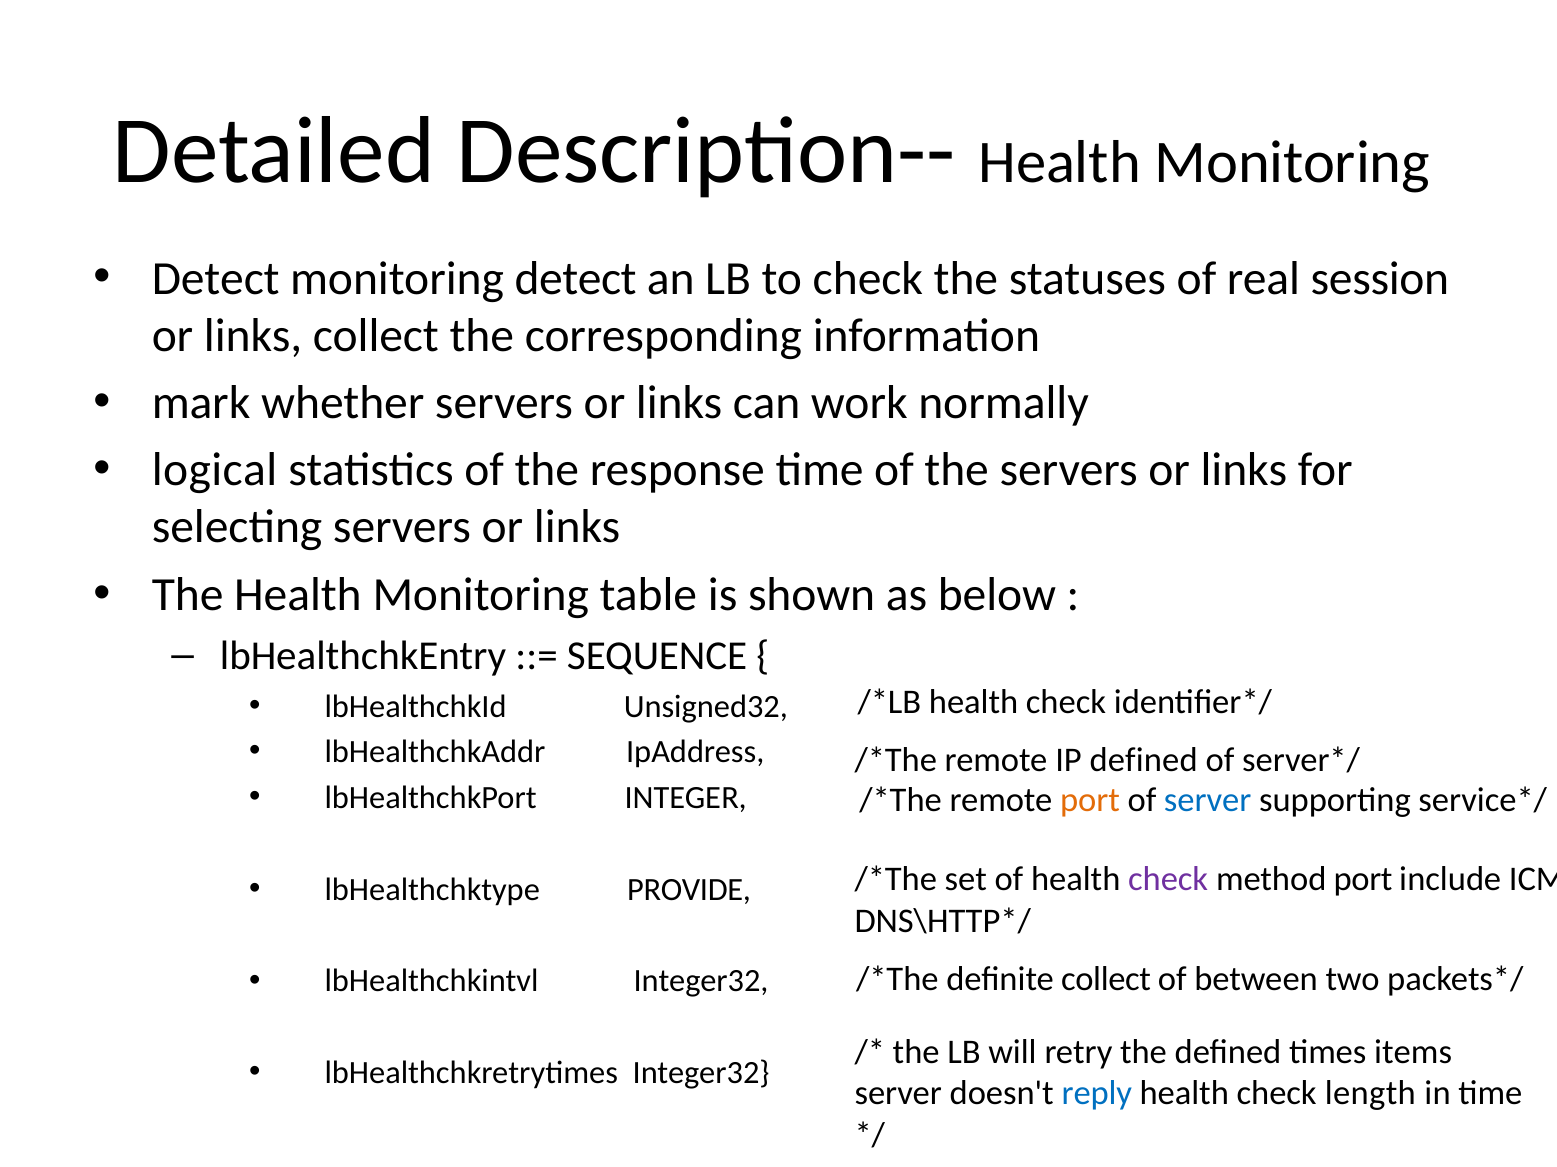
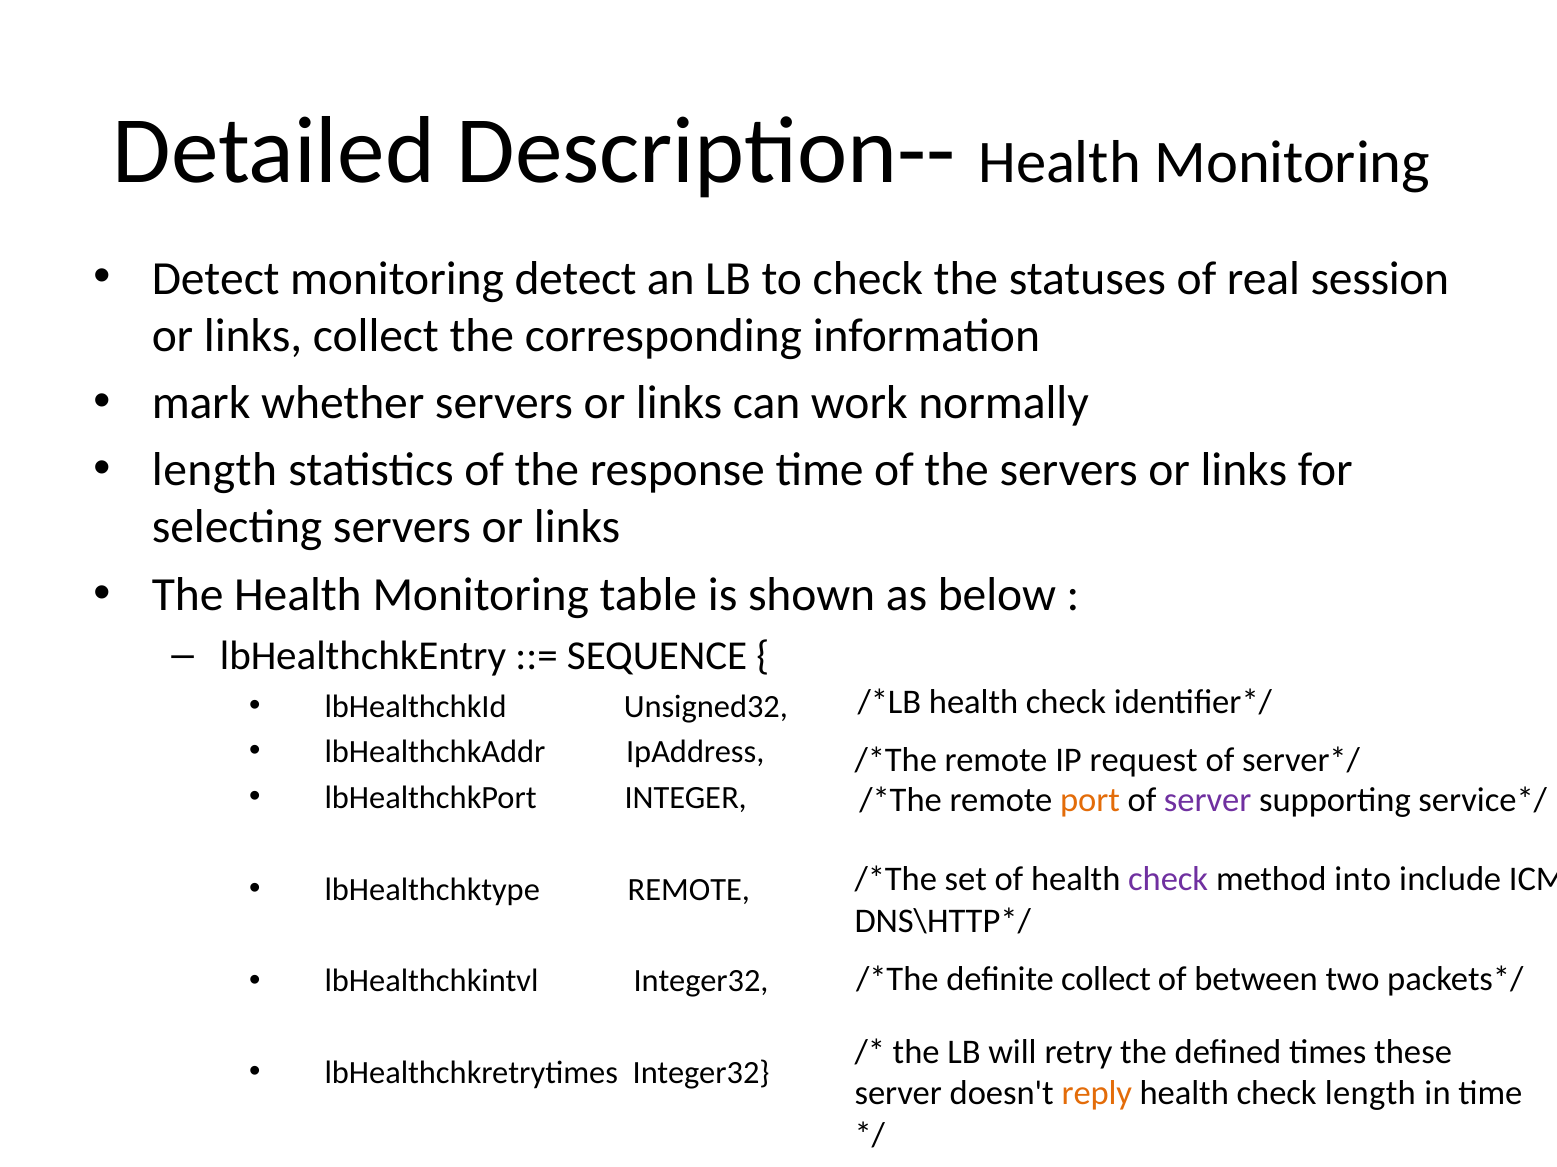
logical: logical -> length (215, 471)
IP defined: defined -> request (1144, 761)
server colour: blue -> purple (1208, 800)
method port: port -> into (1363, 880)
lbHealthchktype PROVIDE: PROVIDE -> REMOTE (689, 890)
items: items -> these (1413, 1053)
reply colour: blue -> orange (1097, 1094)
